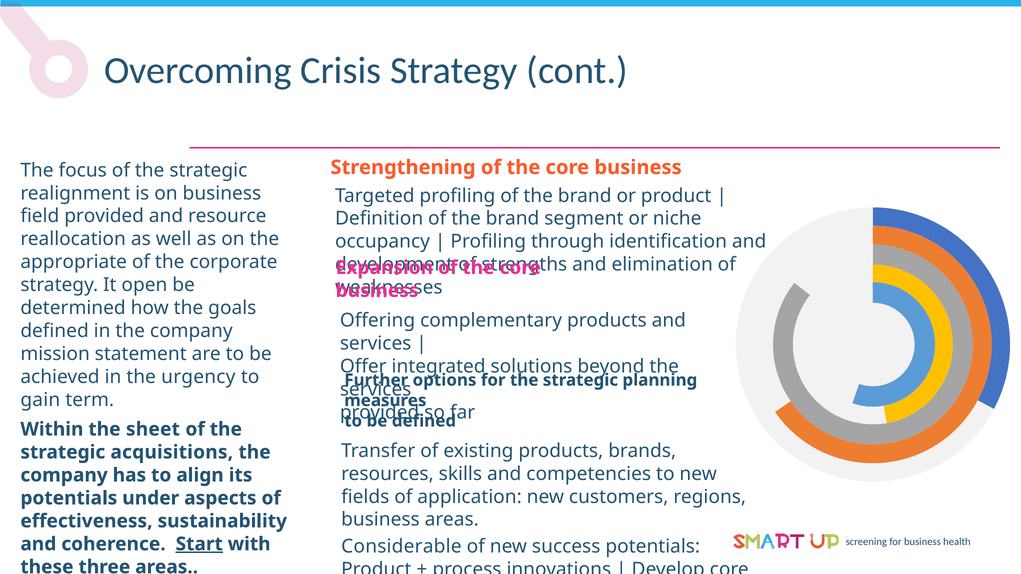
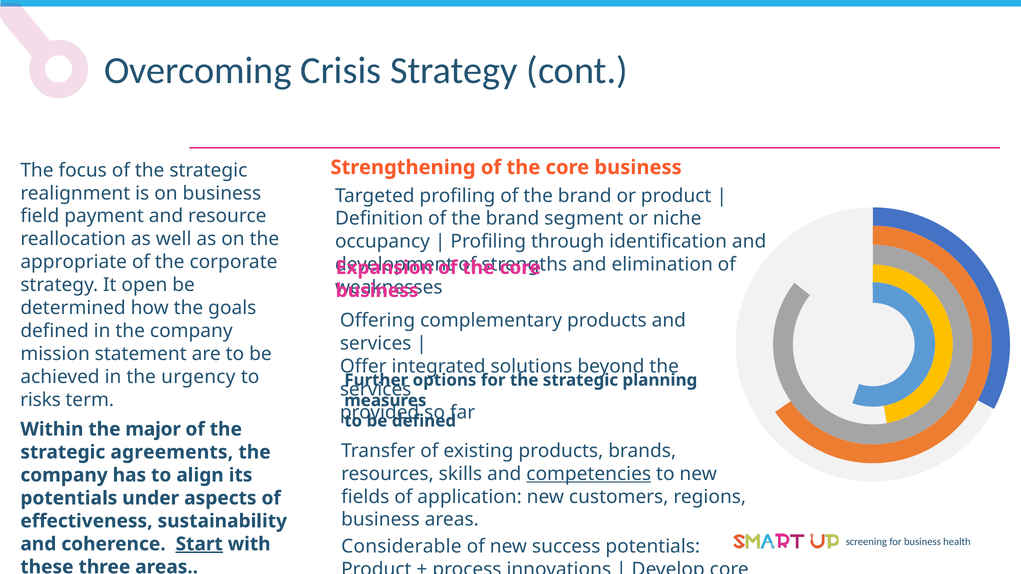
field provided: provided -> payment (104, 216)
gain: gain -> risks (41, 400)
sheet: sheet -> major (153, 429)
acquisitions: acquisitions -> agreements (172, 452)
competencies underline: none -> present (589, 474)
